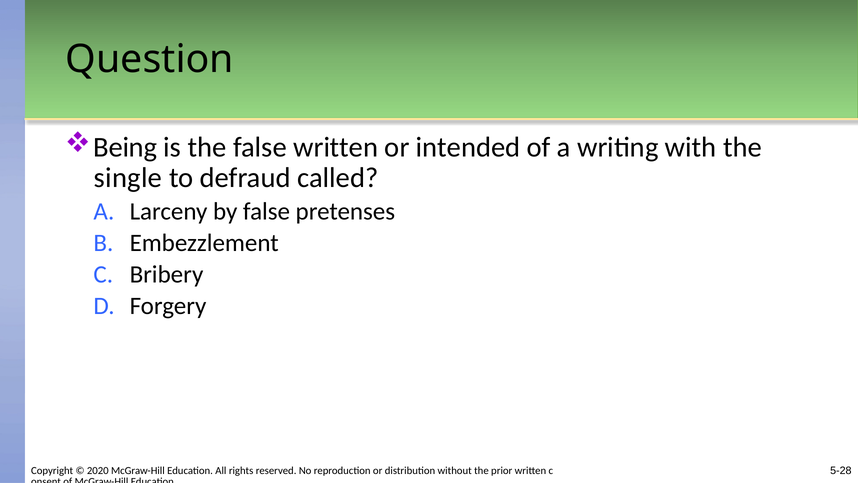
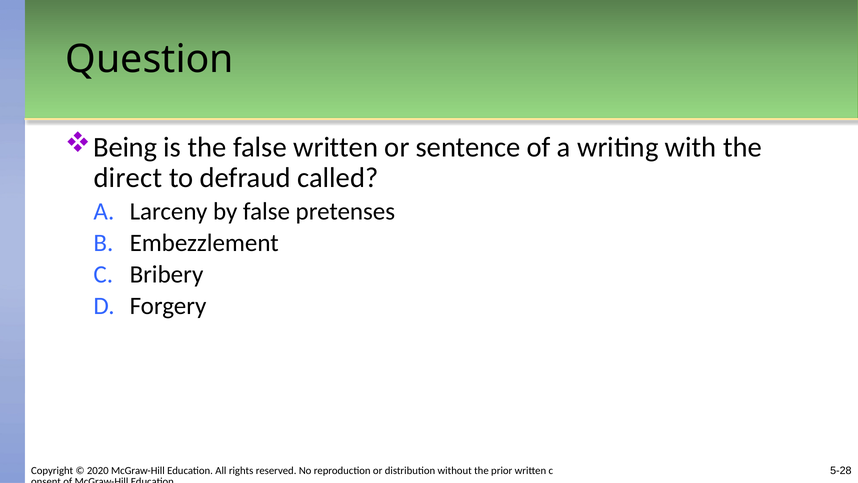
intended: intended -> sentence (468, 147)
single: single -> direct (128, 178)
